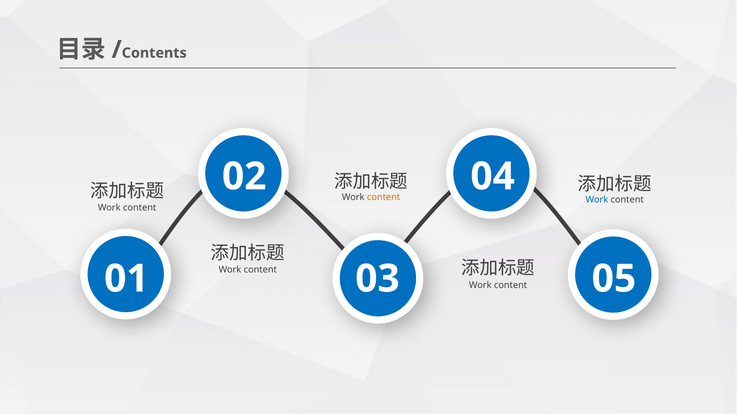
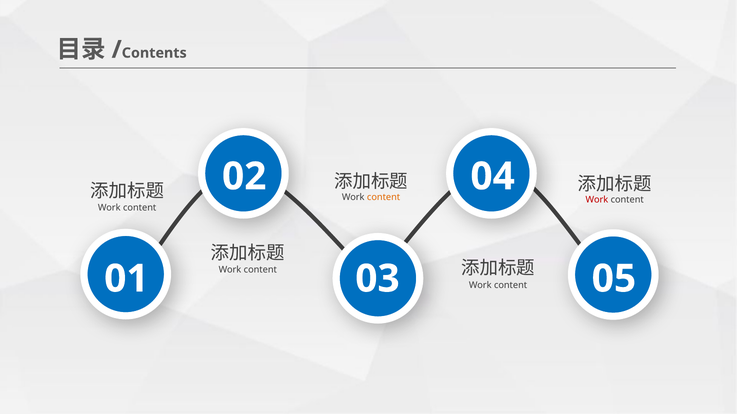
Work colour: blue -> red (597, 200)
